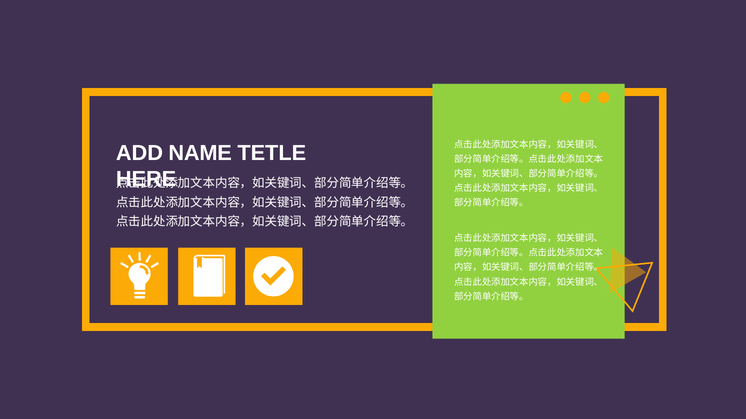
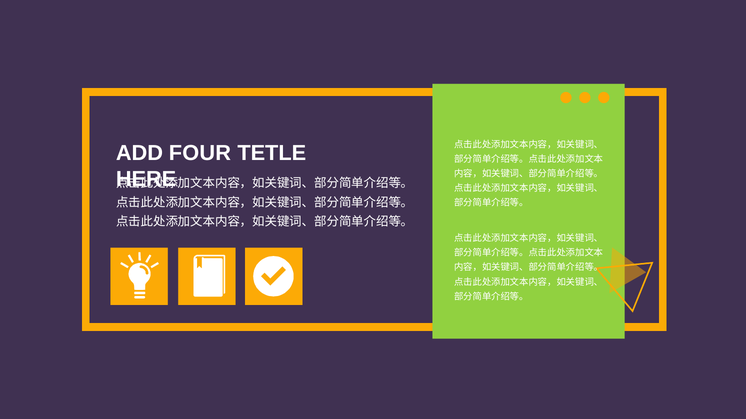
NAME: NAME -> FOUR (200, 153)
